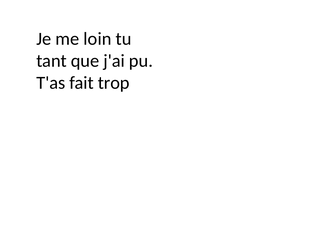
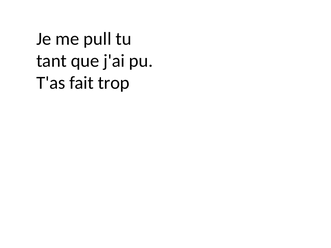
loin: loin -> pull (97, 39)
